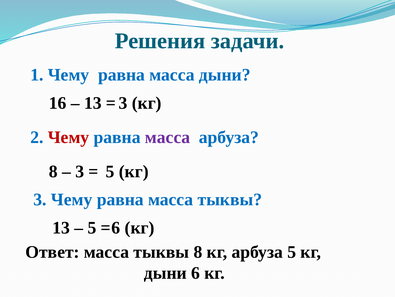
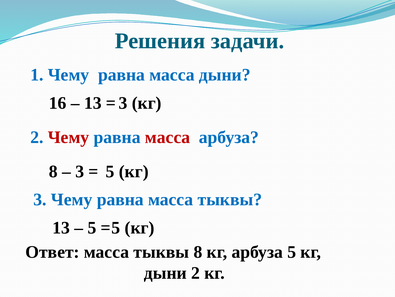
масса colour: purple -> red (168, 137)
6: 6 -> 5 (116, 227)
дыни 6: 6 -> 2 (196, 272)
